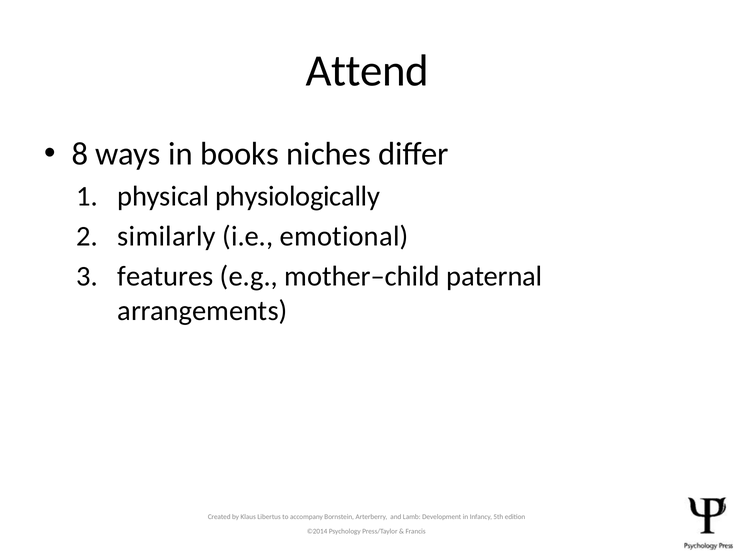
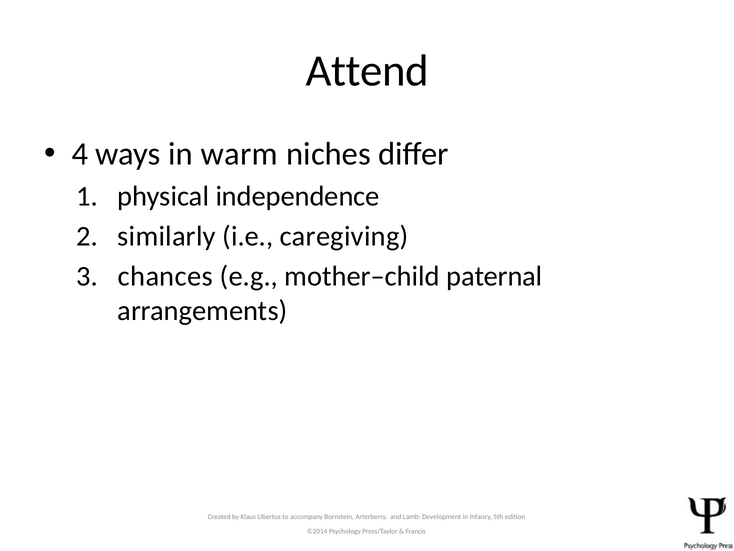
8: 8 -> 4 (80, 154)
books: books -> warm (239, 154)
physiologically: physiologically -> independence (298, 196)
emotional: emotional -> caregiving (344, 236)
features: features -> chances (165, 276)
